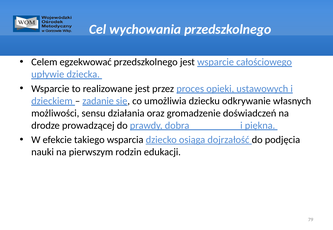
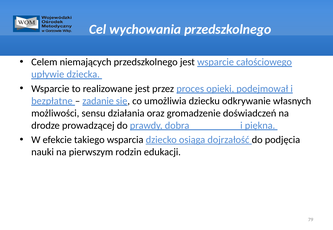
egzekwować: egzekwować -> niemających (86, 62)
ustawowych: ustawowych -> podejmował (262, 89)
dzieckiem: dzieckiem -> bezpłatne (52, 101)
